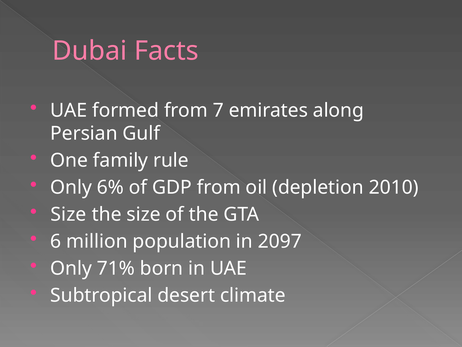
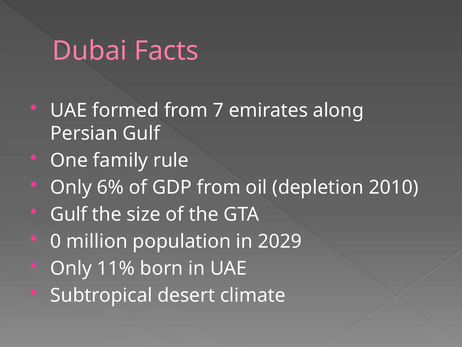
Size: Size -> Gulf (69, 214)
6: 6 -> 0 (56, 241)
2097: 2097 -> 2029 (280, 241)
71%: 71% -> 11% (116, 268)
